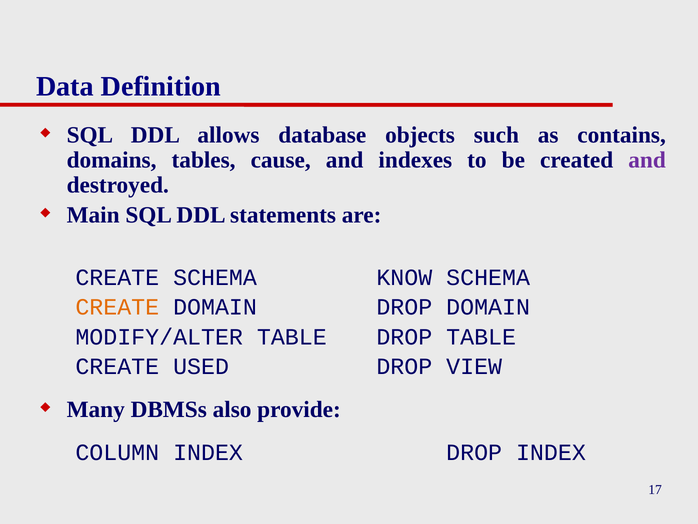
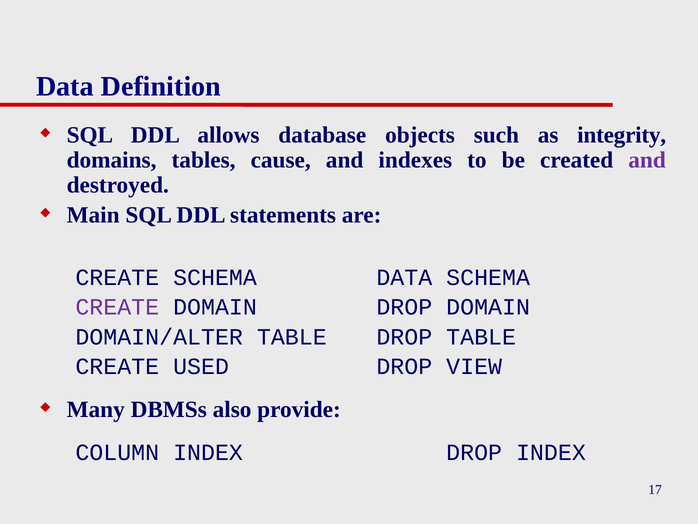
contains: contains -> integrity (622, 135)
SCHEMA KNOW: KNOW -> DATA (404, 277)
CREATE colour: orange -> purple (117, 307)
MODIFY/ALTER: MODIFY/ALTER -> DOMAIN/ALTER (159, 337)
